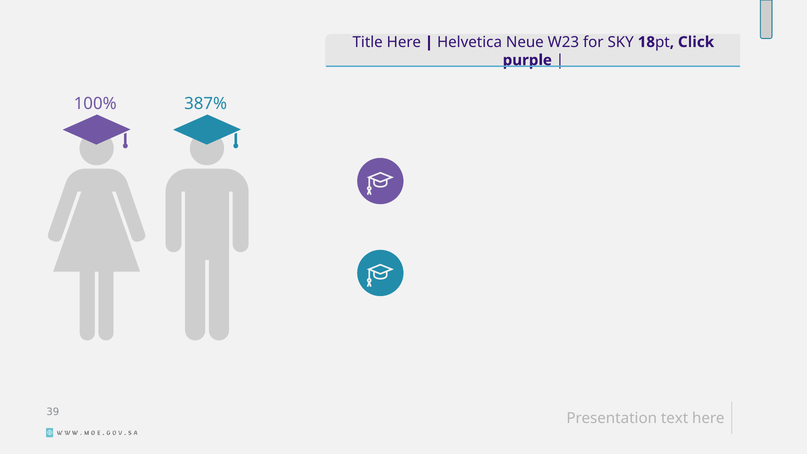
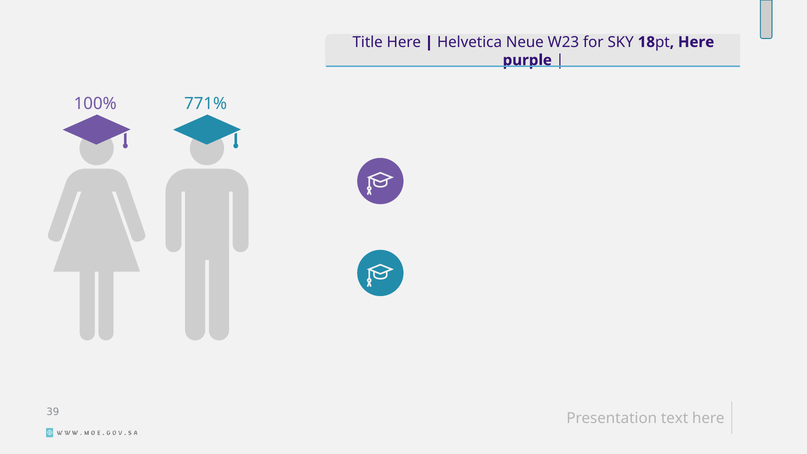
Click: Click -> Here (696, 42)
387%: 387% -> 771% (206, 104)
